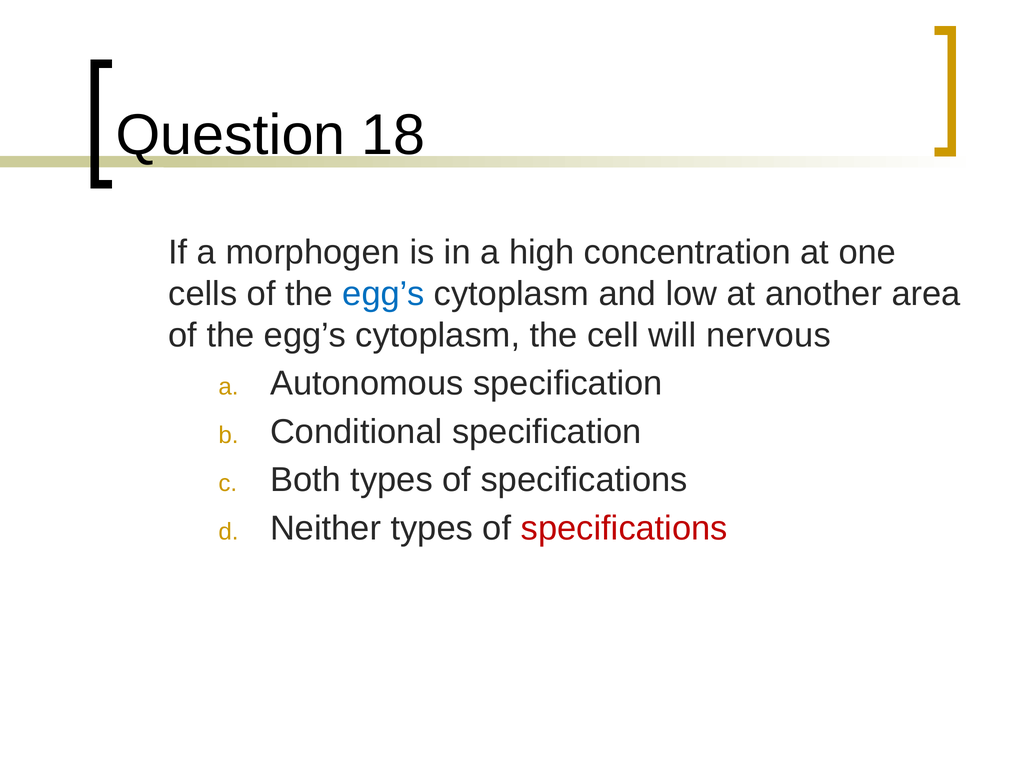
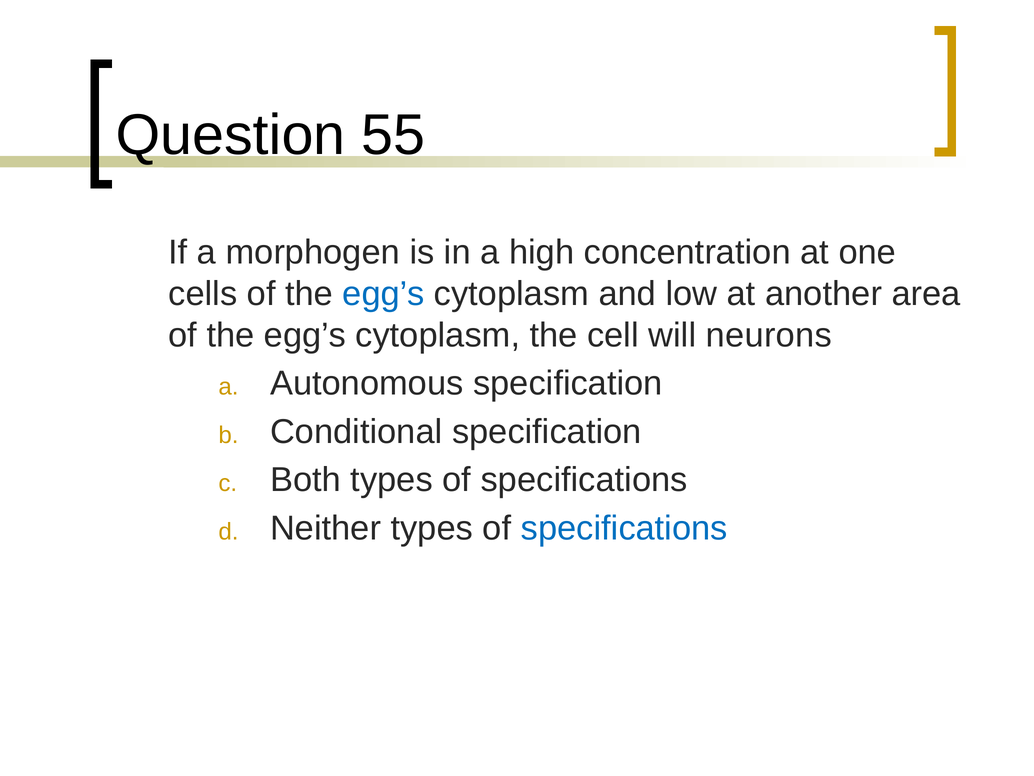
18: 18 -> 55 (393, 135)
nervous: nervous -> neurons (769, 335)
specifications colour: red -> blue (624, 528)
